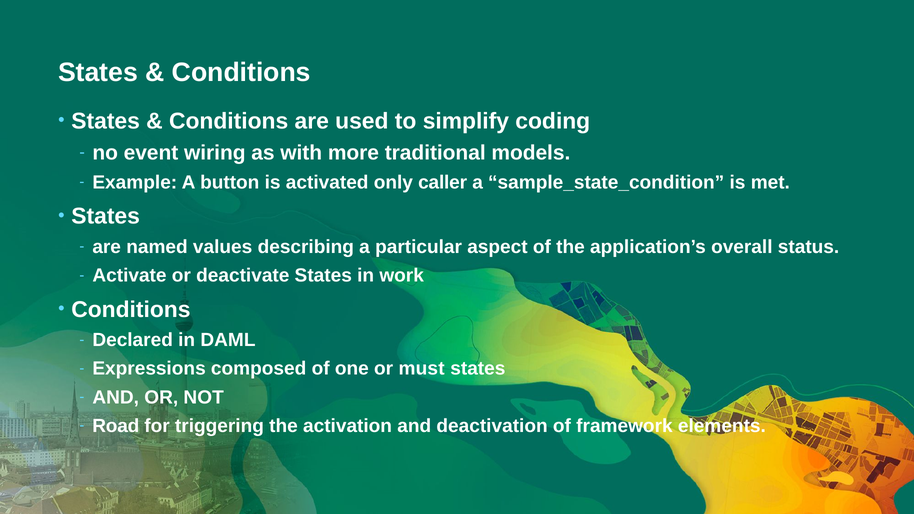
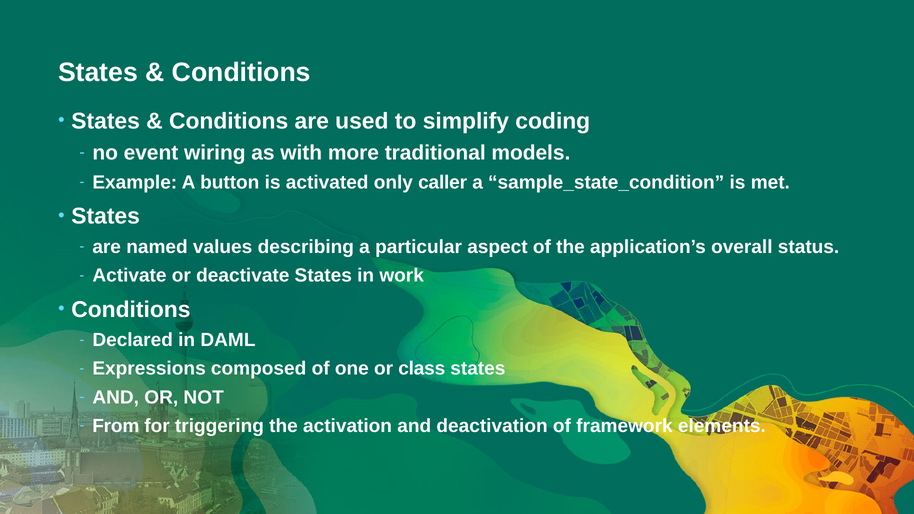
must: must -> class (422, 369)
Road: Road -> From (116, 426)
